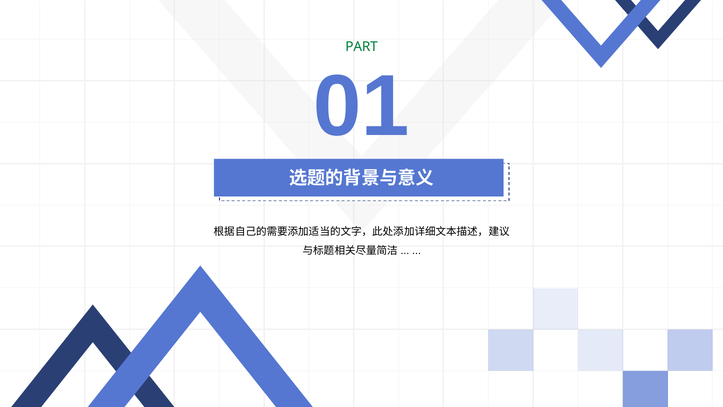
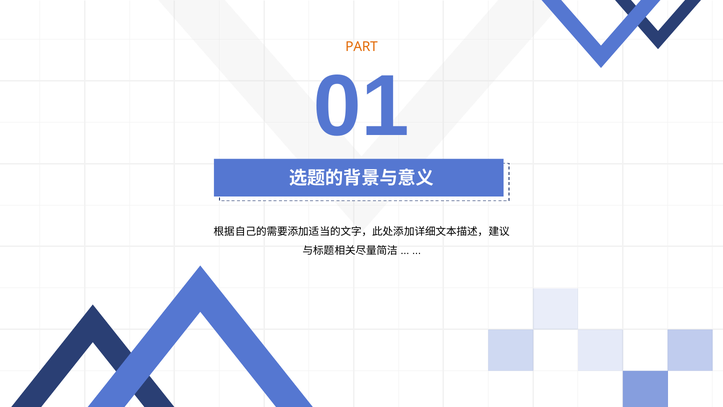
PART colour: green -> orange (362, 47)
